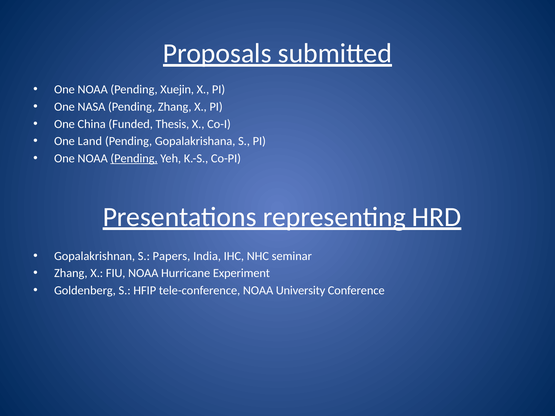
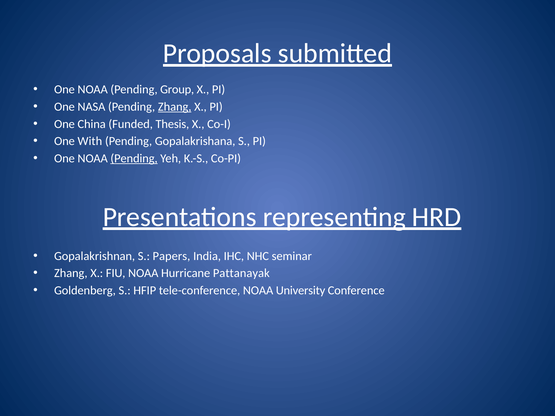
Xuejin: Xuejin -> Group (177, 90)
Zhang underline: none -> present (175, 107)
Land: Land -> With (90, 141)
Experiment: Experiment -> Pattanayak (241, 273)
